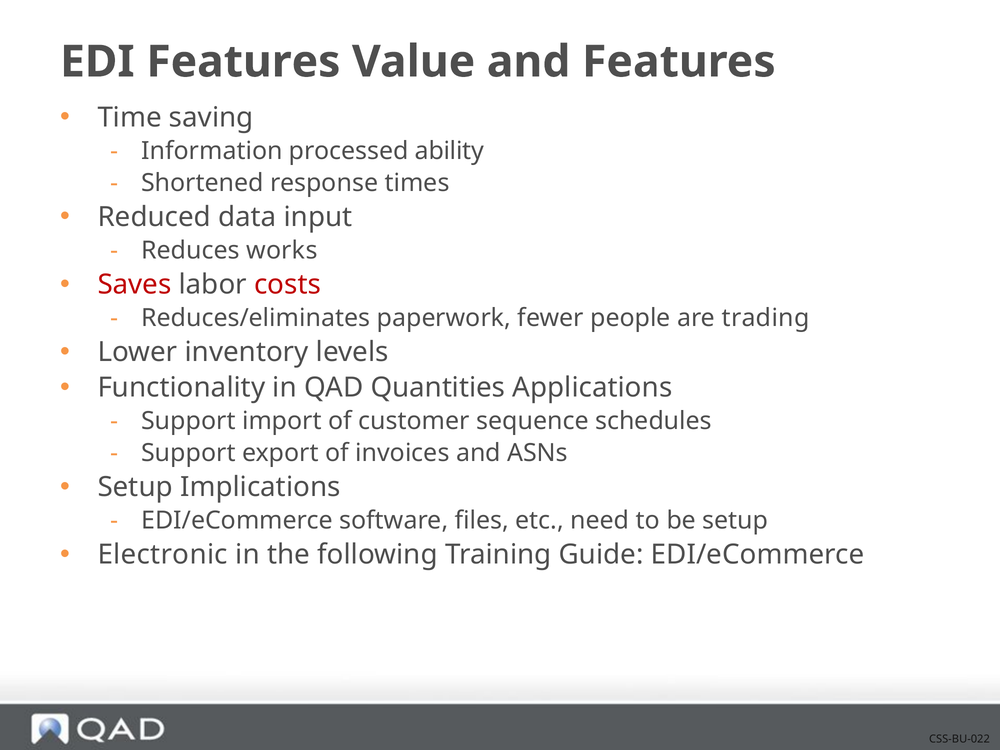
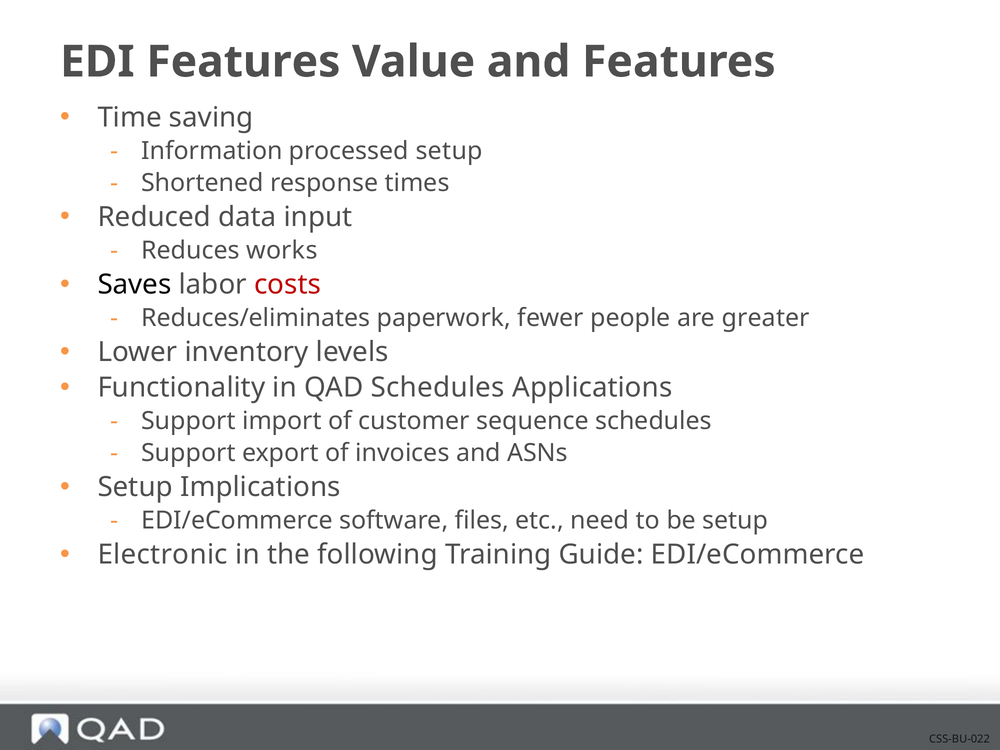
processed ability: ability -> setup (449, 151)
Saves colour: red -> black (135, 284)
trading: trading -> greater (766, 318)
QAD Quantities: Quantities -> Schedules (438, 388)
